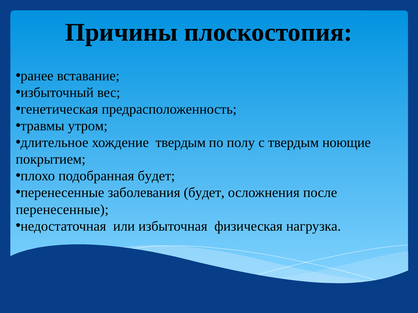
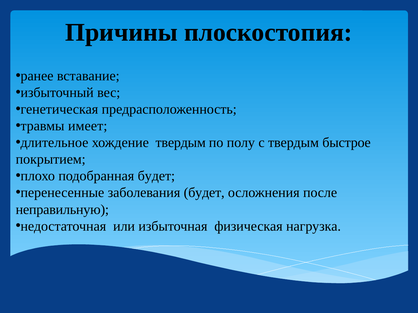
утром: утром -> имеет (88, 126)
ноющие: ноющие -> быстрое (347, 143)
перенесенные: перенесенные -> неправильную (62, 210)
